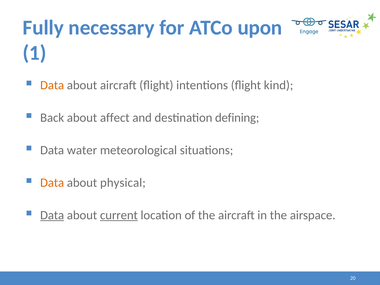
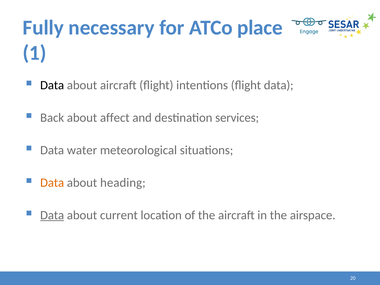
upon: upon -> place (260, 28)
Data colour: orange -> black (52, 85)
flight kind: kind -> data (279, 85)
defining: defining -> services (237, 118)
physical: physical -> heading (123, 183)
current underline: present -> none (119, 215)
